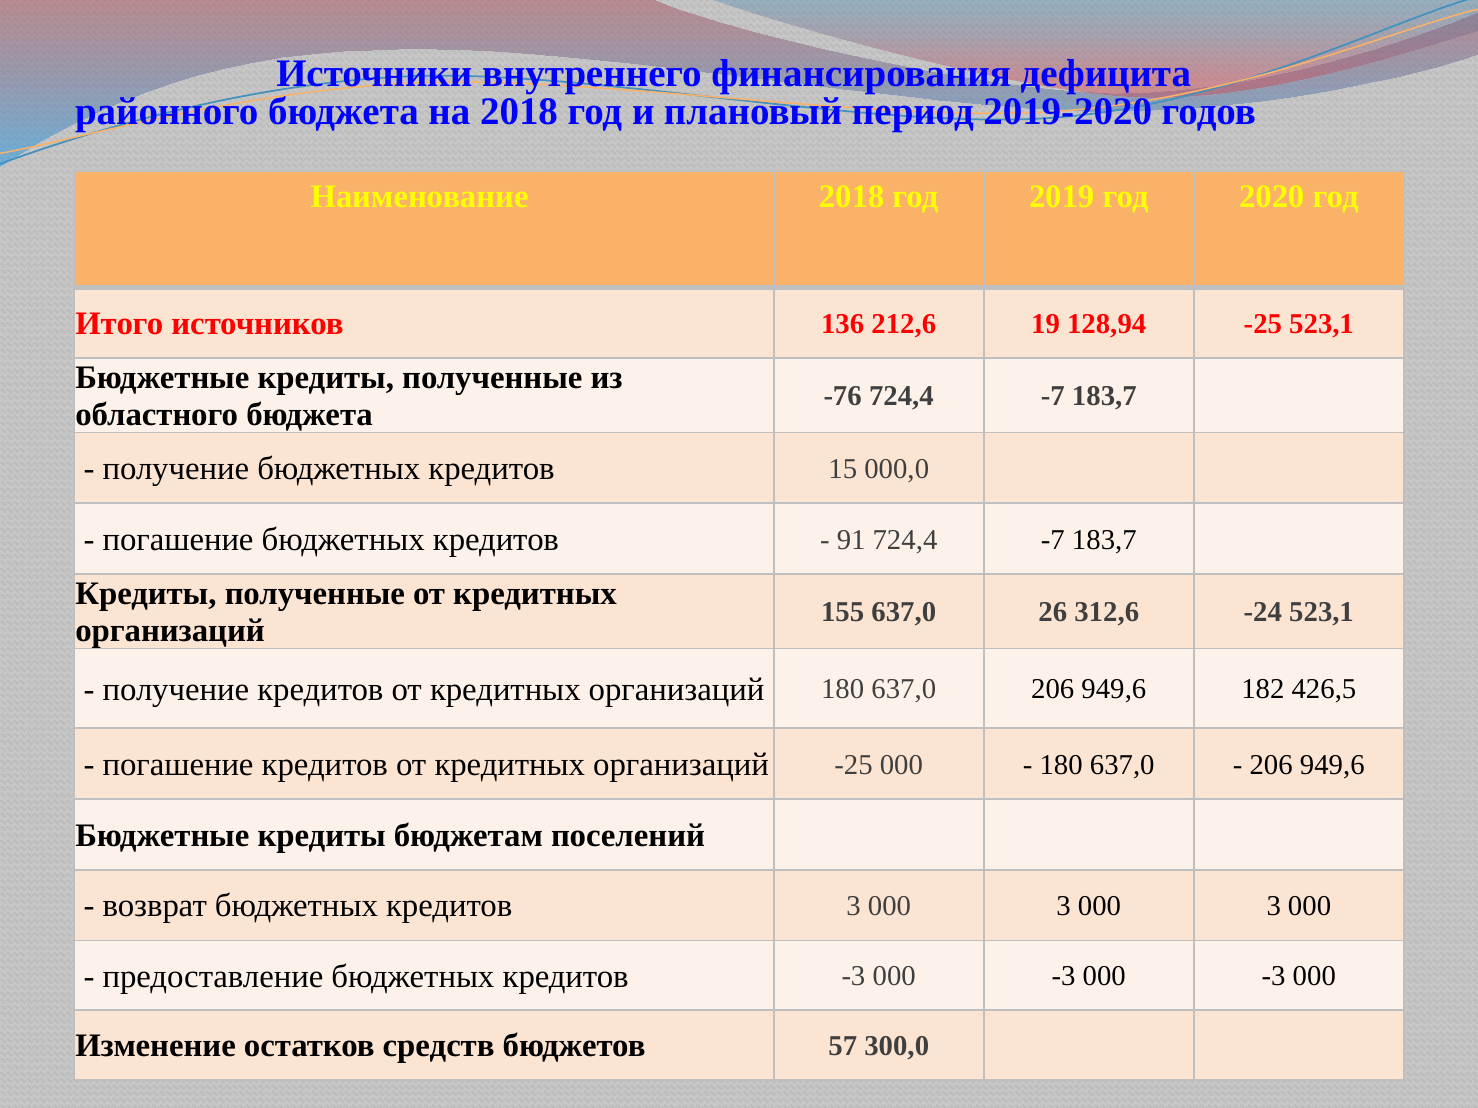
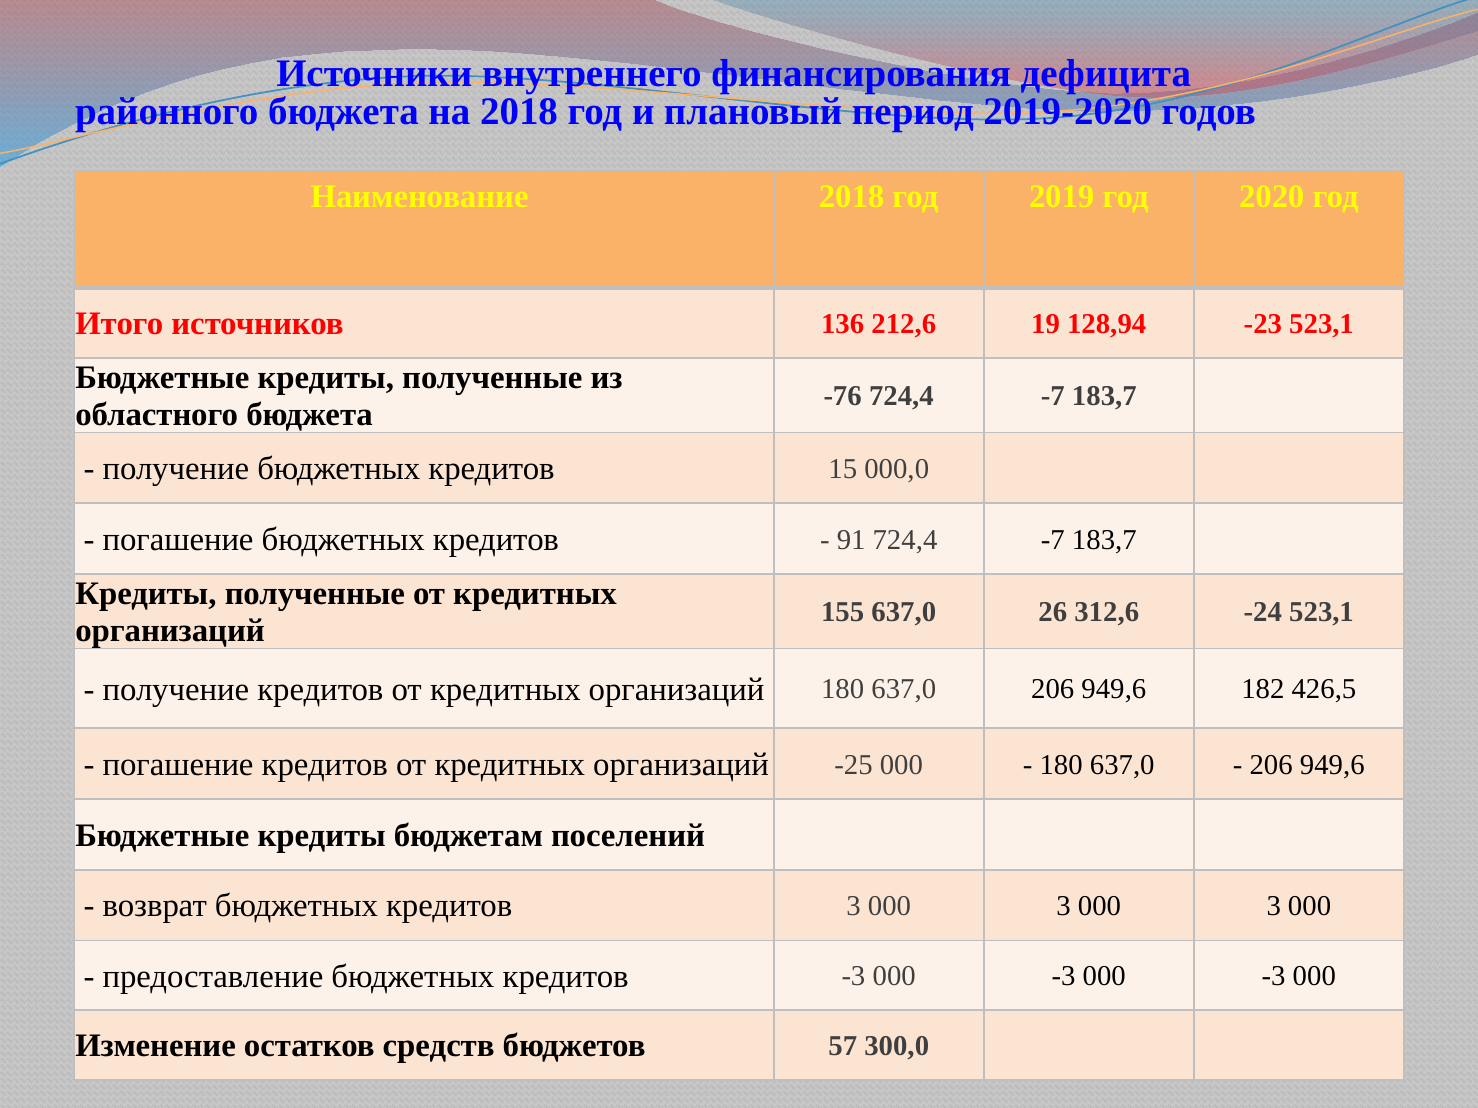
128,94 -25: -25 -> -23 (1263, 324)
